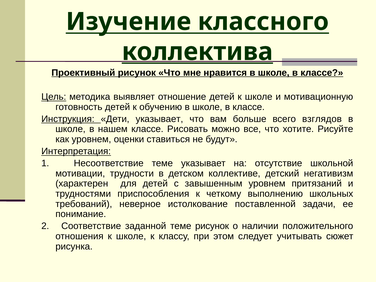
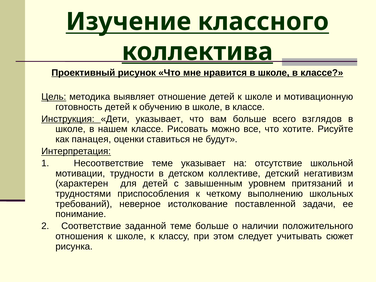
как уровнем: уровнем -> панацея (91, 139)
теме рисунок: рисунок -> больше (212, 226)
